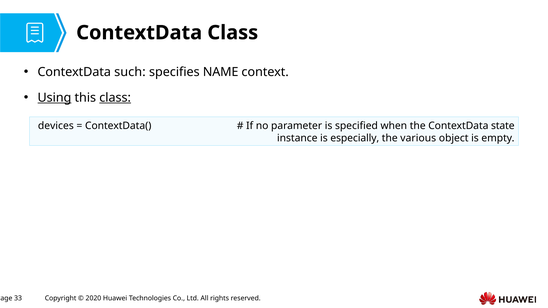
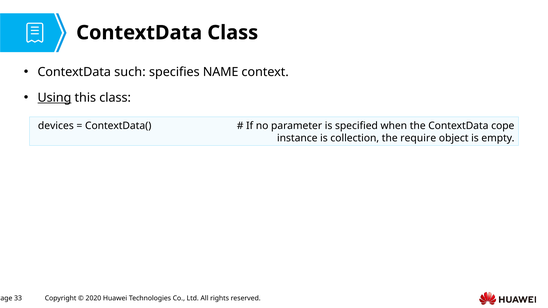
class underline: present -> none (115, 98)
state: state -> cope (503, 126)
especially: especially -> collection (355, 138)
various: various -> require (418, 138)
